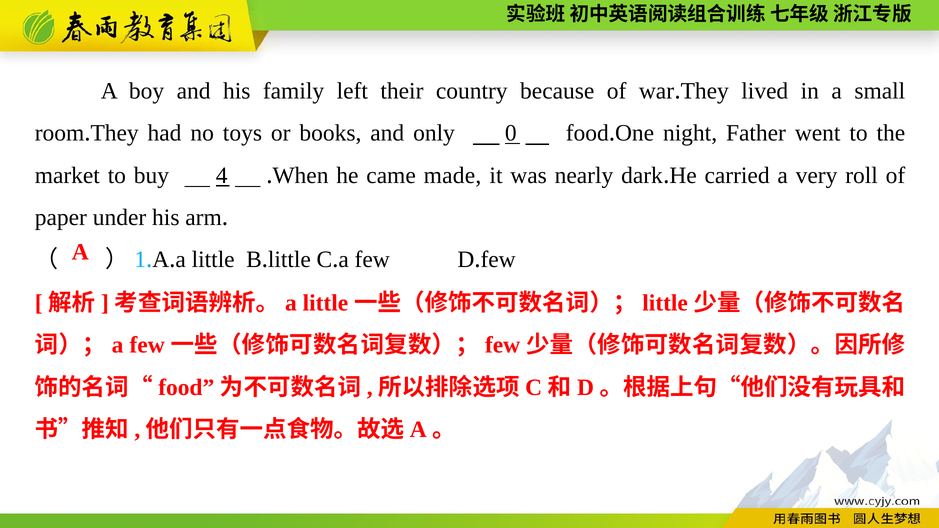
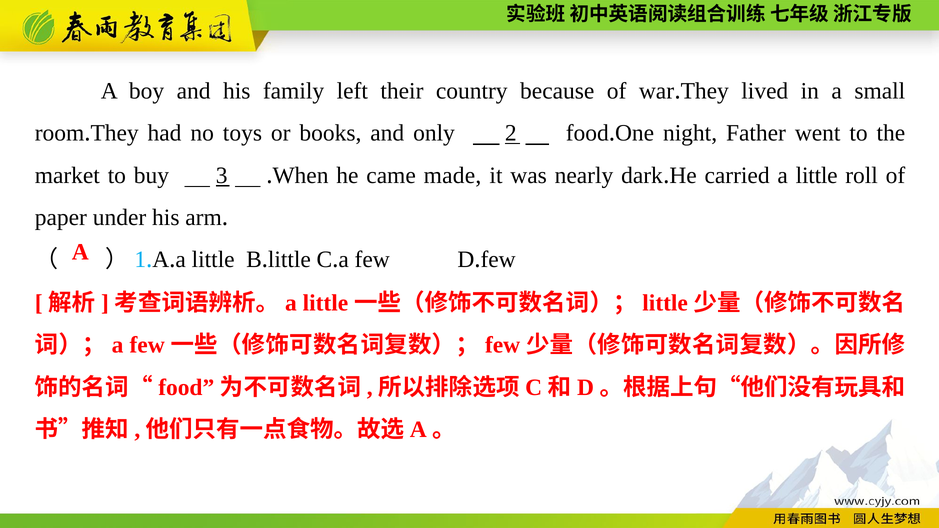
0: 0 -> 2 (511, 133)
4: 4 -> 3 (222, 175)
carried a very: very -> little (817, 175)
